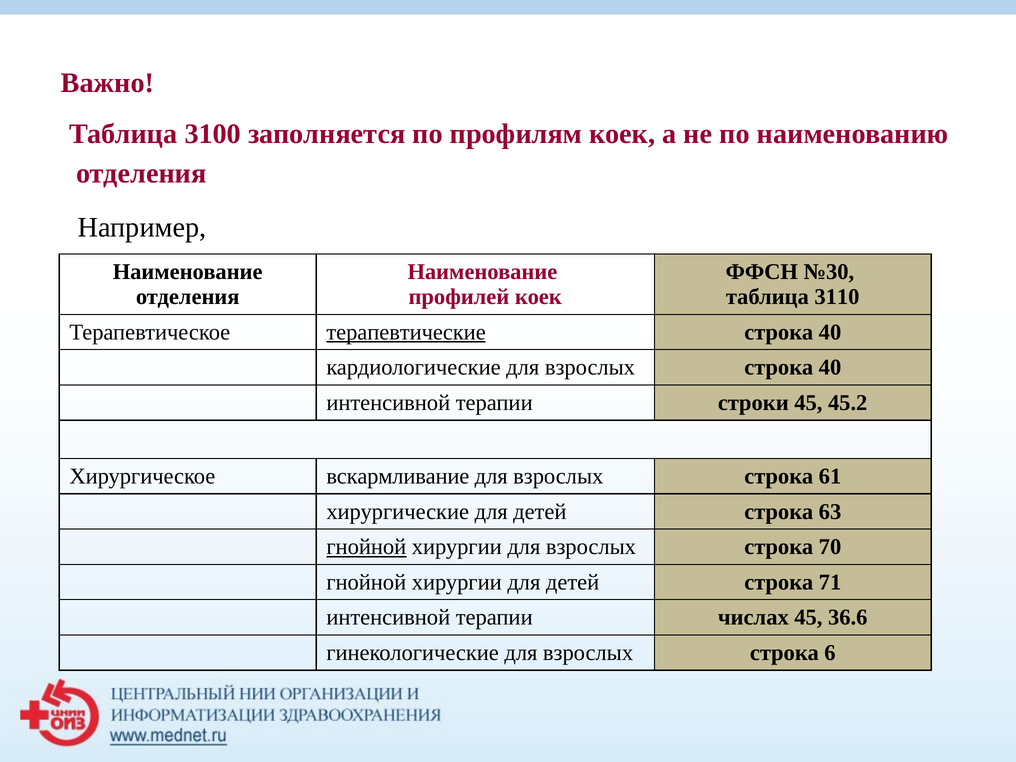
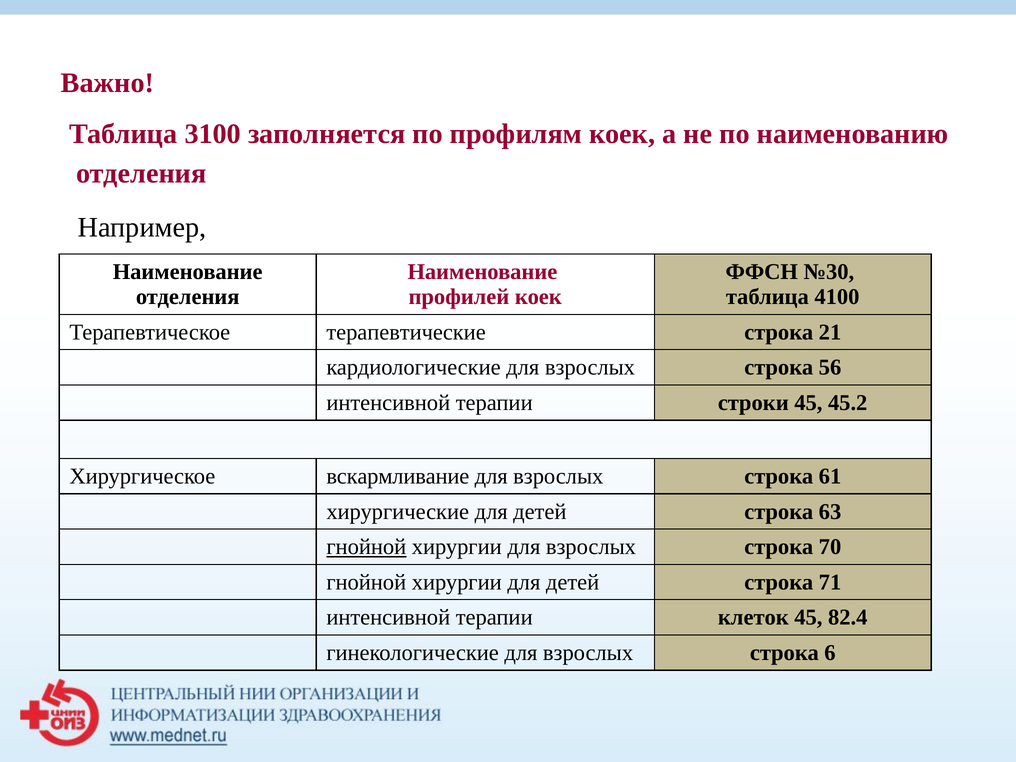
3110: 3110 -> 4100 (837, 297)
терапевтические underline: present -> none (406, 332)
40: 40 -> 21 (830, 332)
взрослых строка 40: 40 -> 56 (830, 367)
числах: числах -> клеток (753, 617)
36.6: 36.6 -> 82.4 (848, 617)
